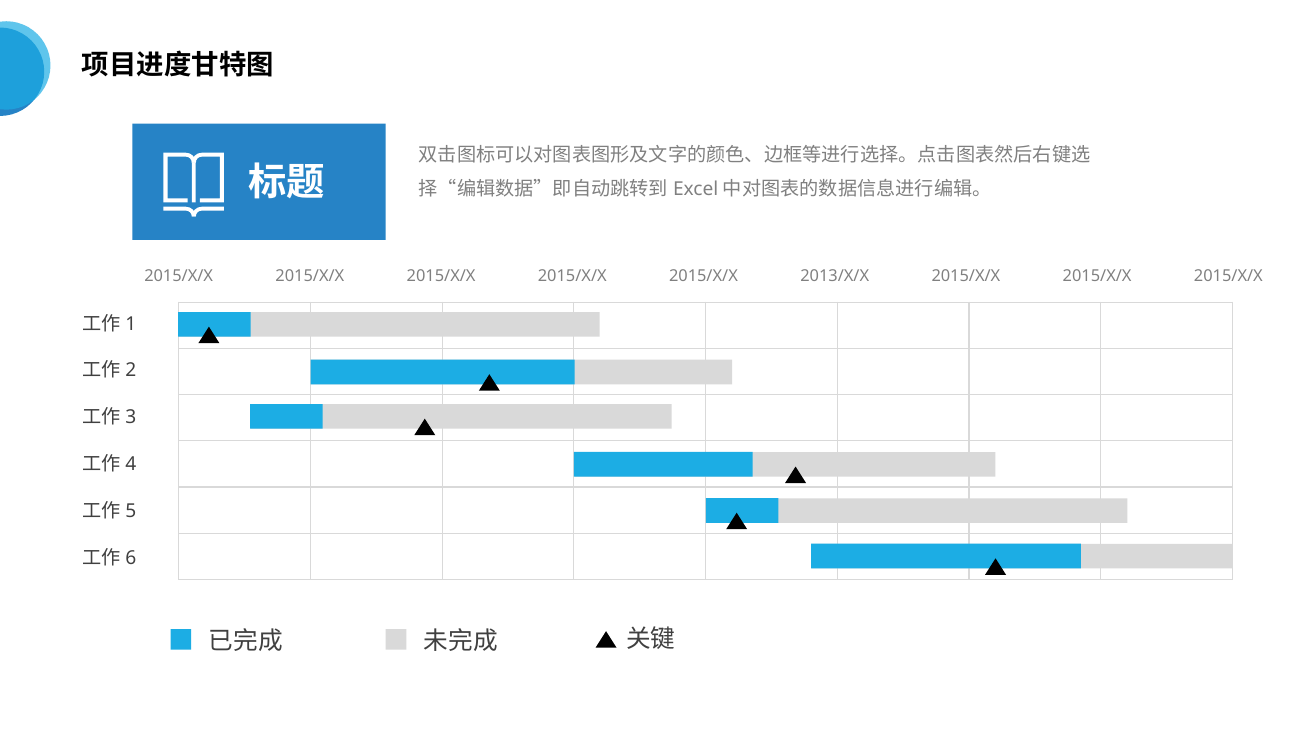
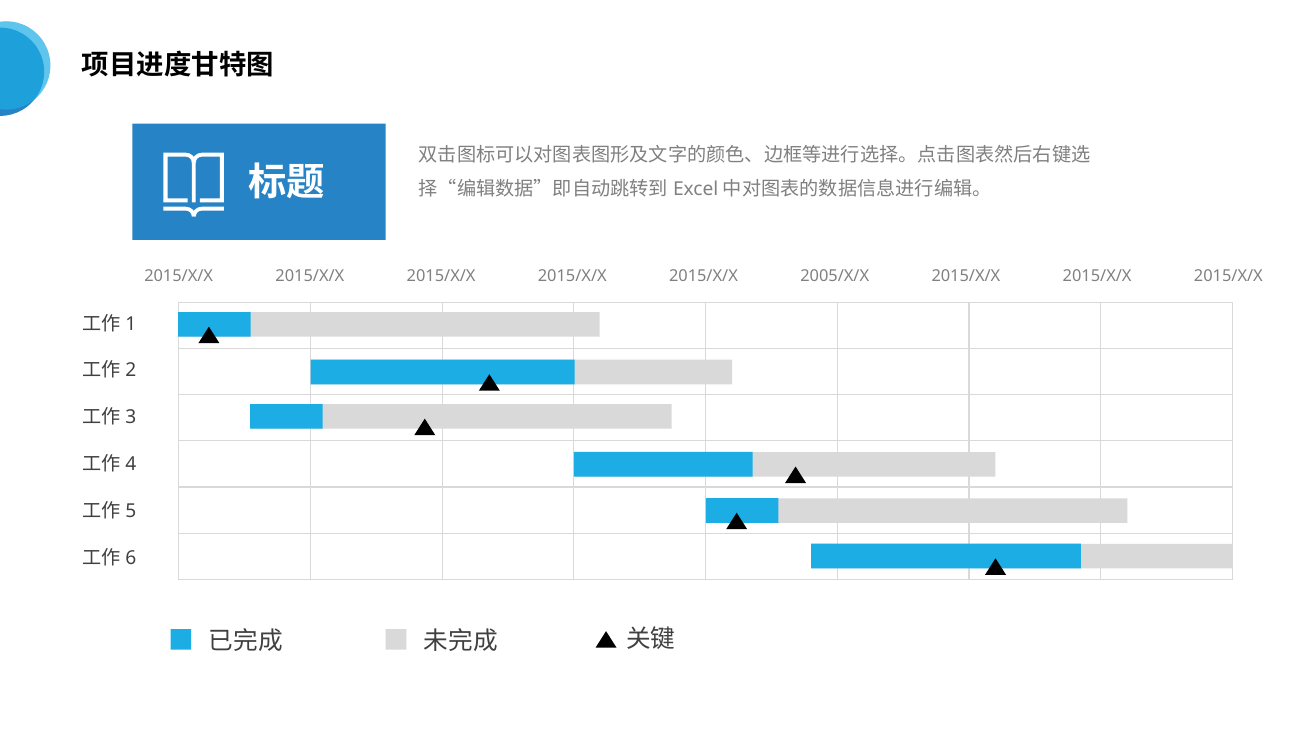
2013/X/X: 2013/X/X -> 2005/X/X (835, 276)
